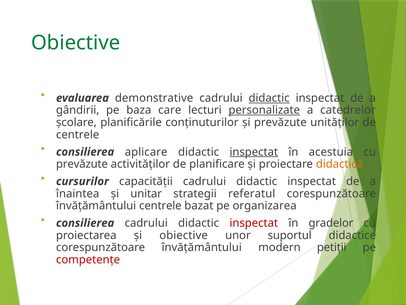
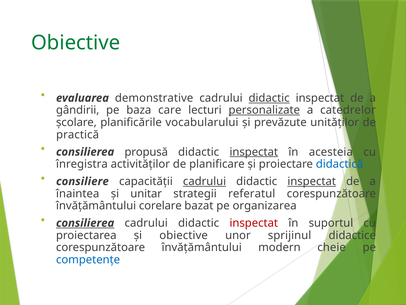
conținuturilor: conținuturilor -> vocabularului (202, 122)
centrele: centrele -> practică (78, 134)
aplicare: aplicare -> propusă (146, 152)
acestuia: acestuia -> acesteia (331, 152)
prevăzute: prevăzute -> înregistra (82, 164)
didactică colour: orange -> blue (340, 164)
cursurilor: cursurilor -> consiliere (82, 181)
cadrului underline: none -> present (205, 181)
inspectat underline: none -> present (312, 181)
învățământului centrele: centrele -> corelare (160, 205)
consilierea underline: none -> present (85, 223)
gradelor: gradelor -> suportul (331, 223)
suportul: suportul -> sprijinul (290, 235)
petiții: petiții -> cheie (332, 247)
competențe colour: red -> blue (88, 259)
